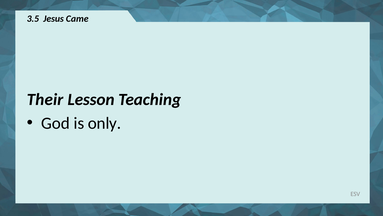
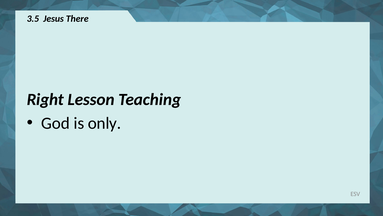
Came: Came -> There (77, 19)
Their: Their -> Right (45, 99)
